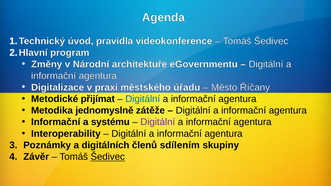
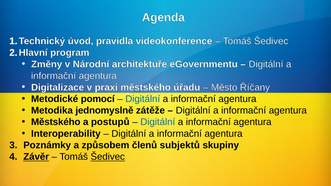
přijímat: přijímat -> pomocí (98, 99)
Informační: Informační -> Městského (56, 122)
systému: systému -> postupů (110, 122)
Digitální colour: purple -> blue (158, 122)
digitálních: digitálních -> způsobem (105, 145)
sdílením: sdílením -> subjektů (180, 145)
Závěr underline: none -> present (36, 157)
